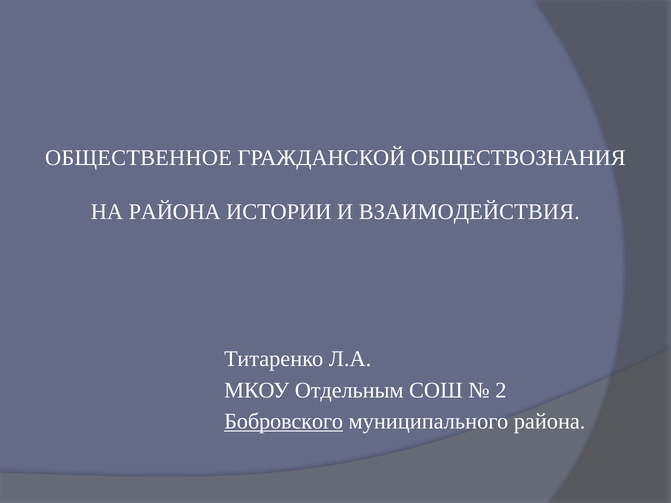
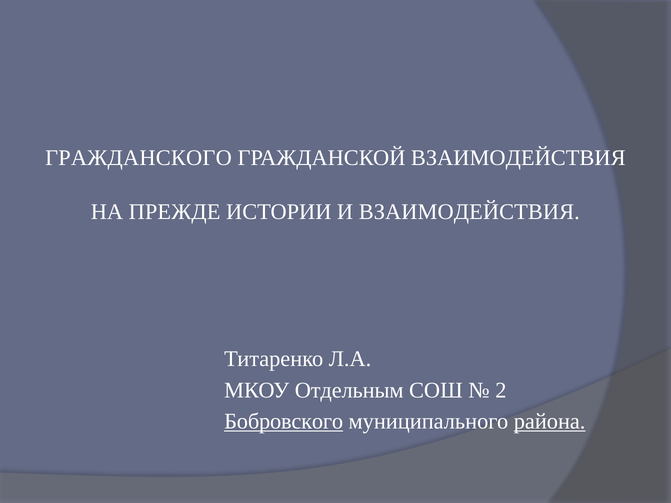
ОБЩЕСТВЕННОЕ: ОБЩЕСТВЕННОЕ -> ГРАЖДАНСКОГО (138, 158)
ГРАЖДАНСКОЙ ОБЩЕСТВОЗНАНИЯ: ОБЩЕСТВОЗНАНИЯ -> ВЗАИМОДЕЙСТВИЯ (518, 158)
НА РАЙОНА: РАЙОНА -> ПРЕЖДЕ (175, 212)
района underline: none -> present (550, 422)
